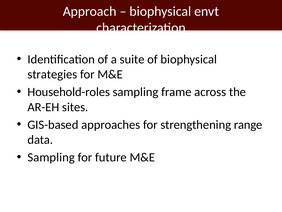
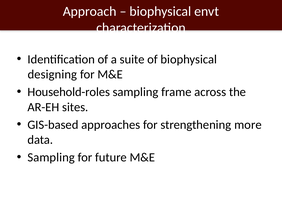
strategies: strategies -> designing (52, 74)
range: range -> more (248, 124)
